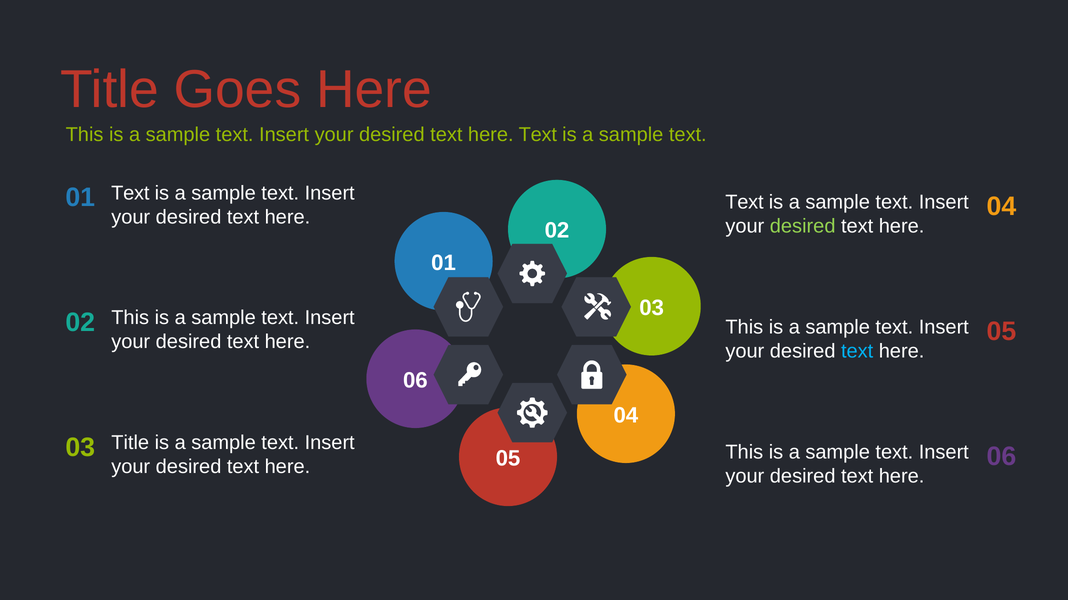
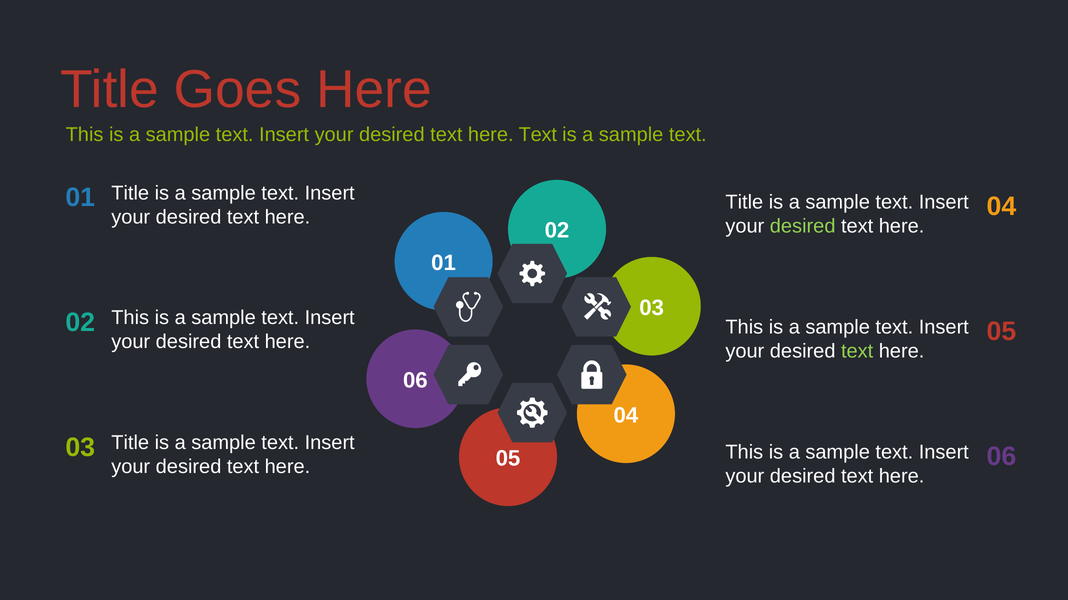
Text: Text -> Title (130, 193)
Text: Text -> Title (744, 202)
text colour: light blue -> light green (857, 351)
